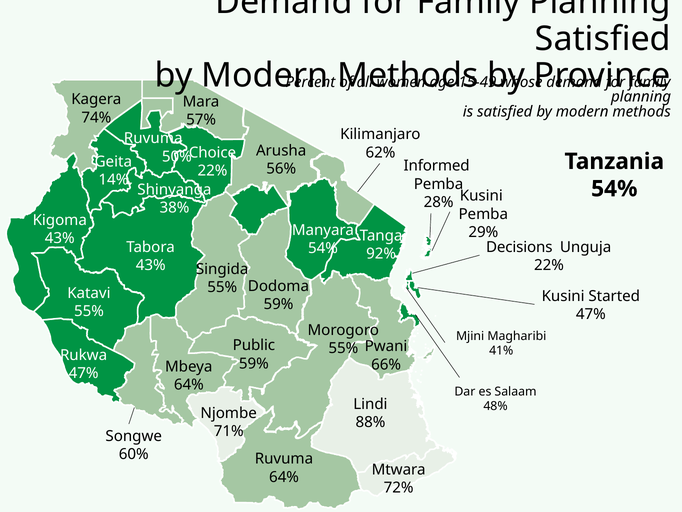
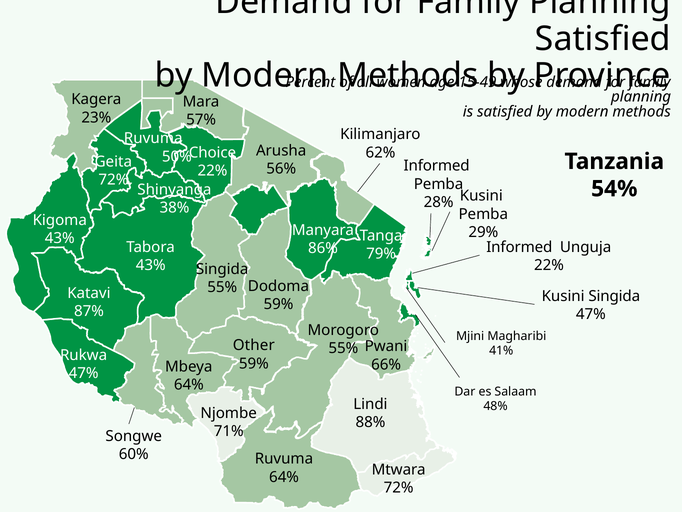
74%: 74% -> 23% (96, 117)
14%: 14% -> 72% (113, 179)
Decisions: Decisions -> Informed (519, 247)
54%: 54% -> 86% (323, 248)
92%: 92% -> 79% (381, 253)
Kusini Started: Started -> Singida (614, 296)
55%: 55% -> 87% (89, 311)
Public: Public -> Other (254, 345)
